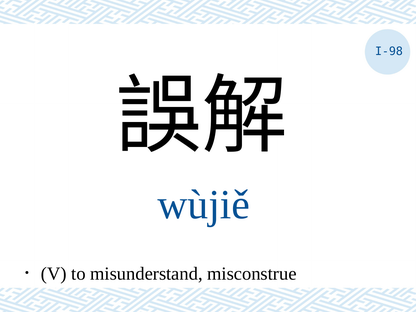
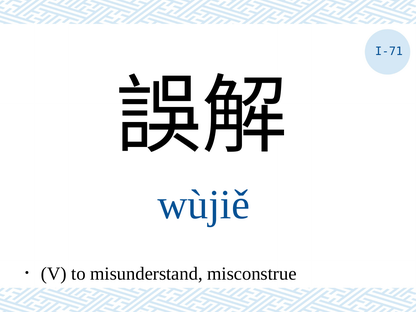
I-98: I-98 -> I-71 (389, 51)
